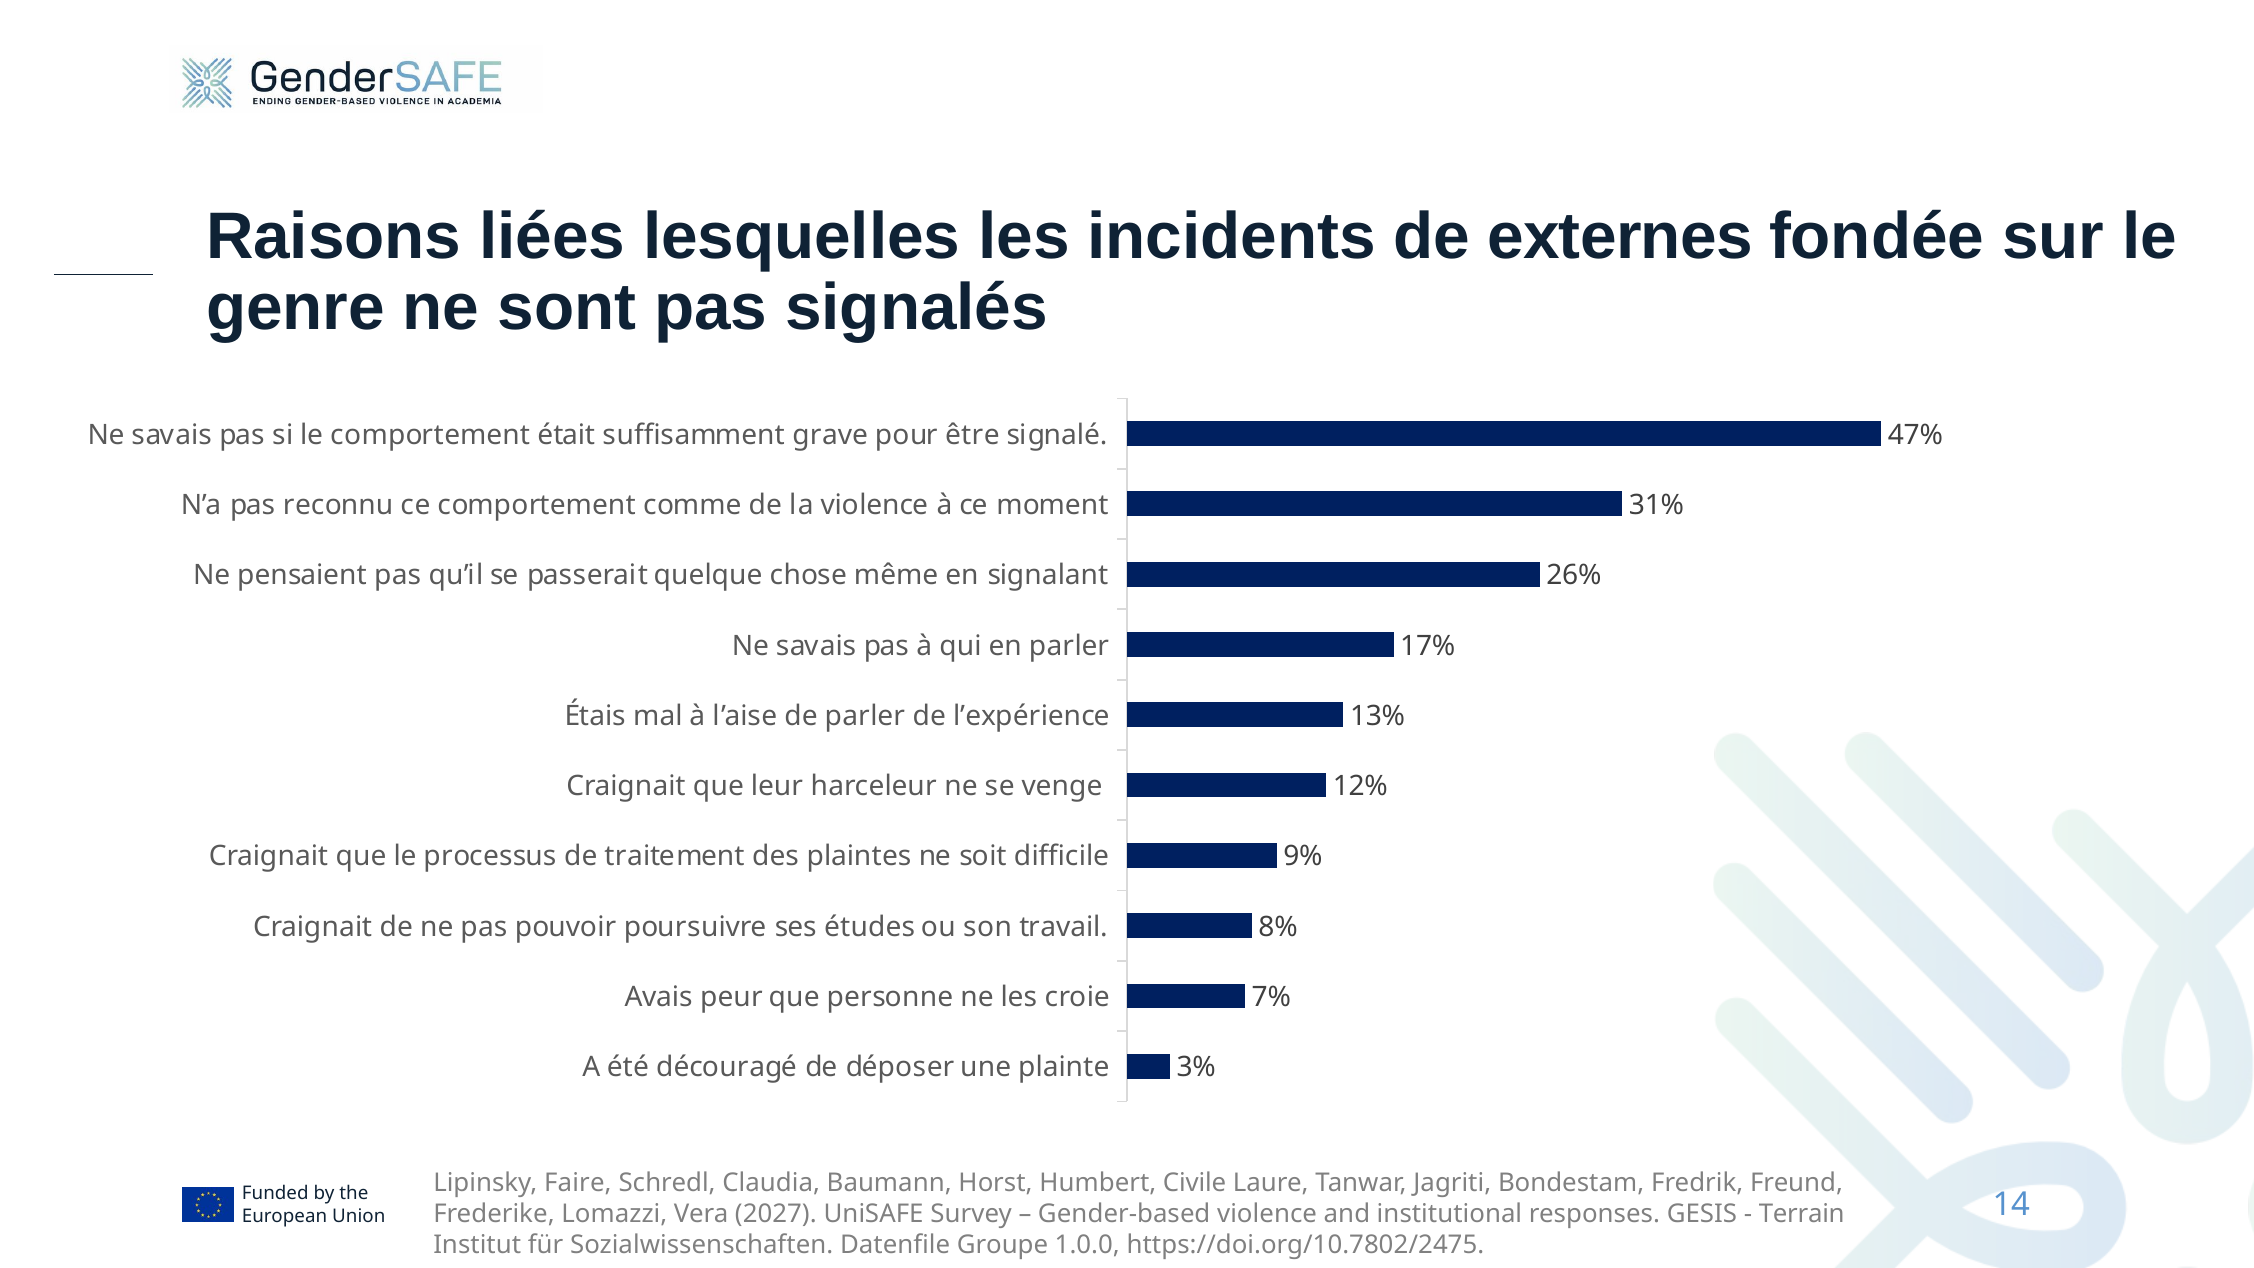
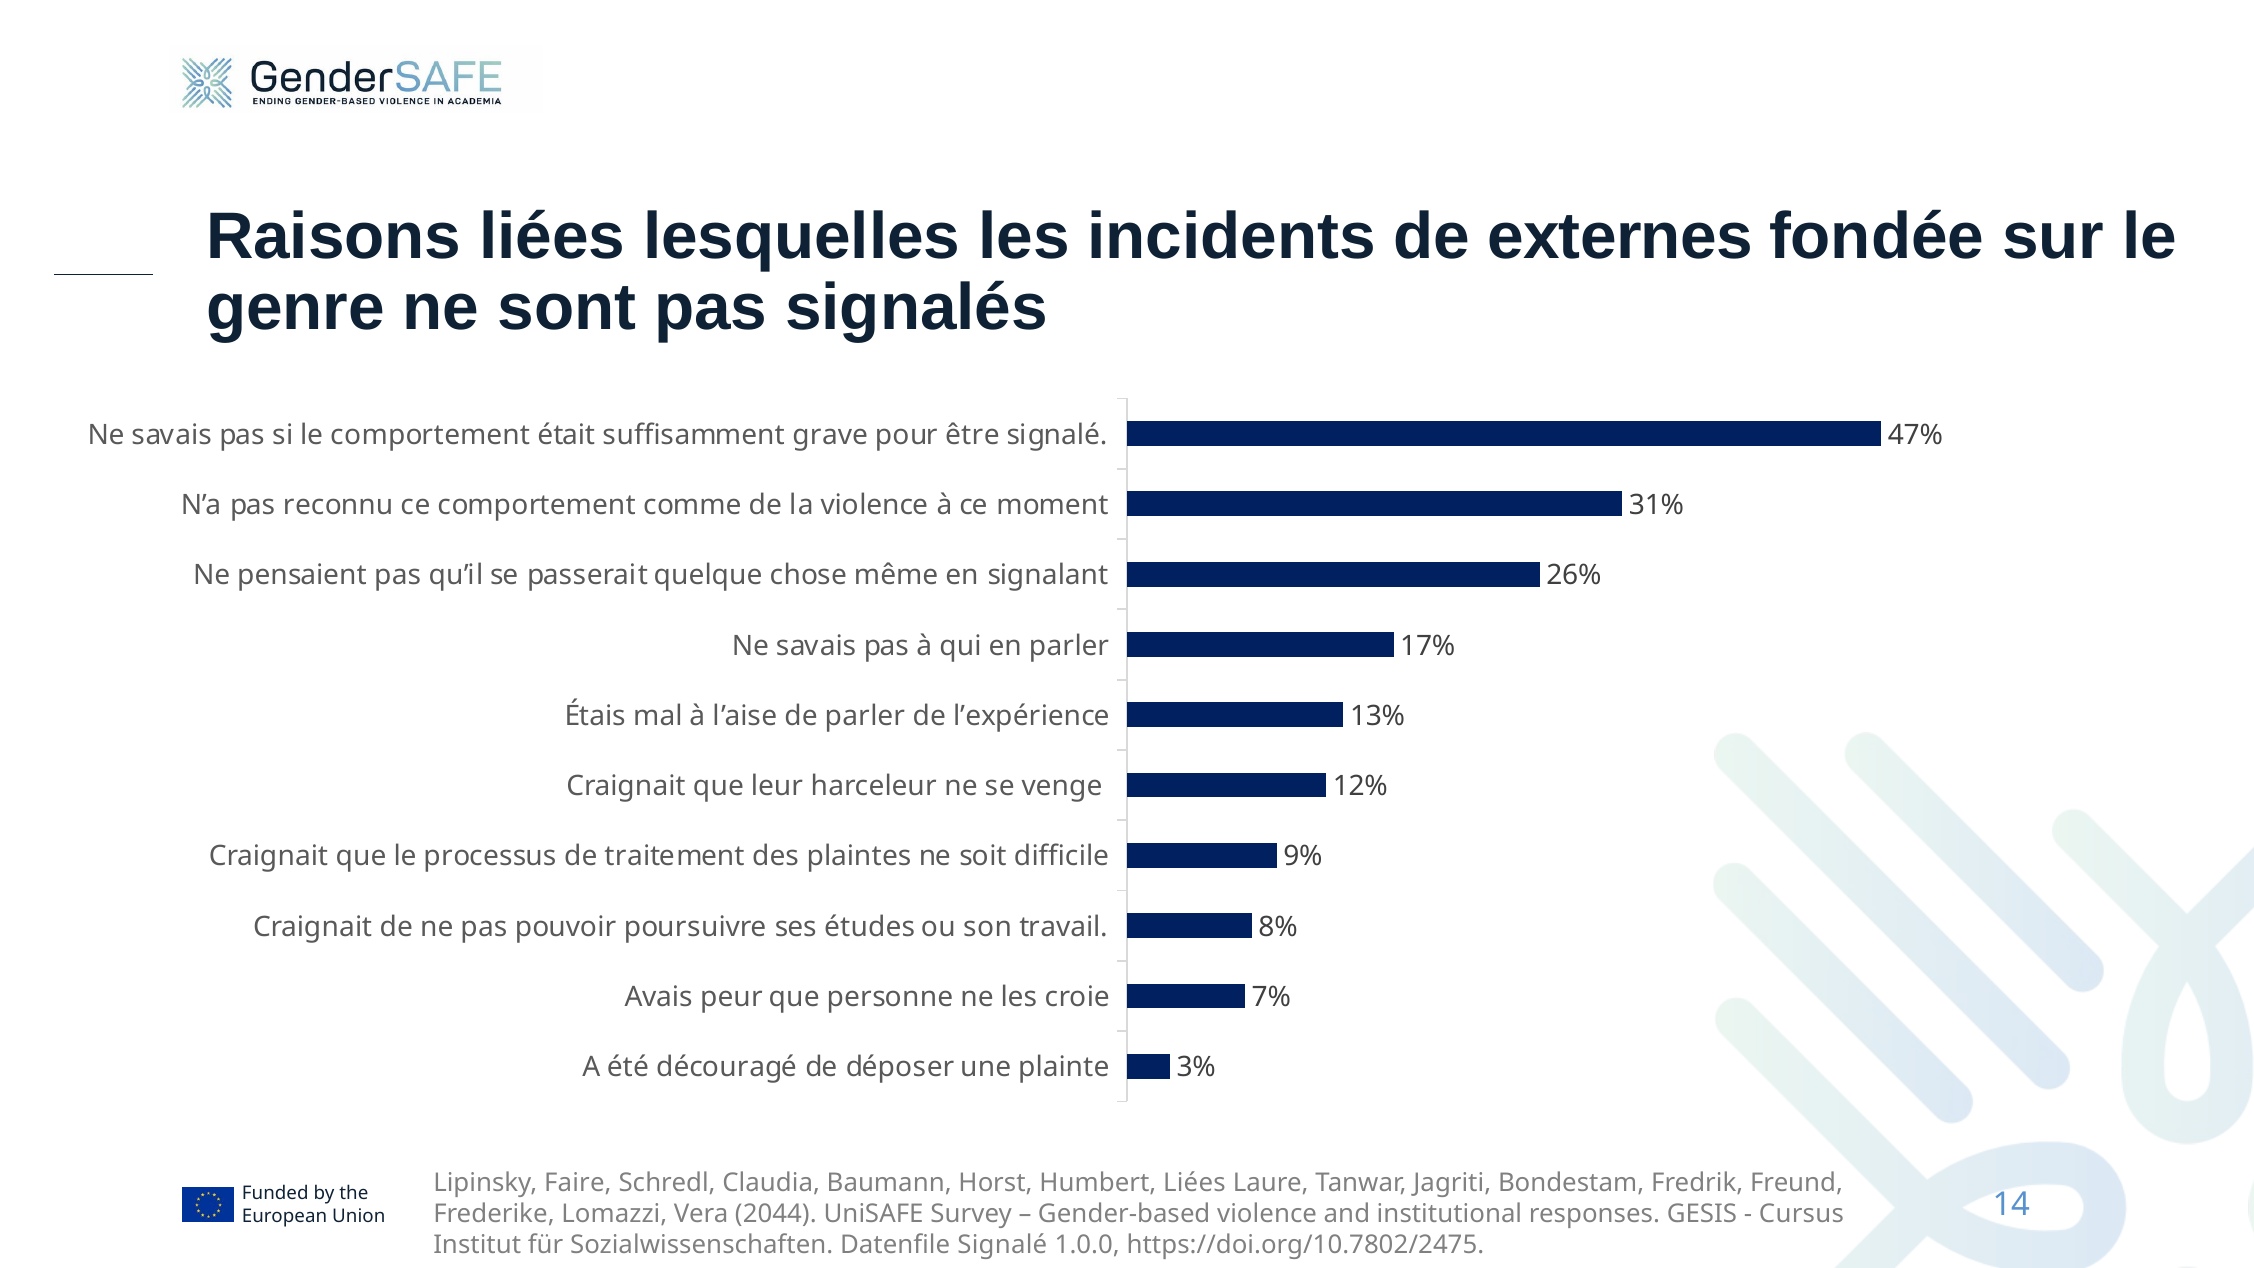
Humbert Civile: Civile -> Liées (1194, 1182)
2027: 2027 -> 2044 (776, 1213)
Terrain: Terrain -> Cursus (1801, 1213)
Datenfile Groupe: Groupe -> Signalé (1002, 1245)
